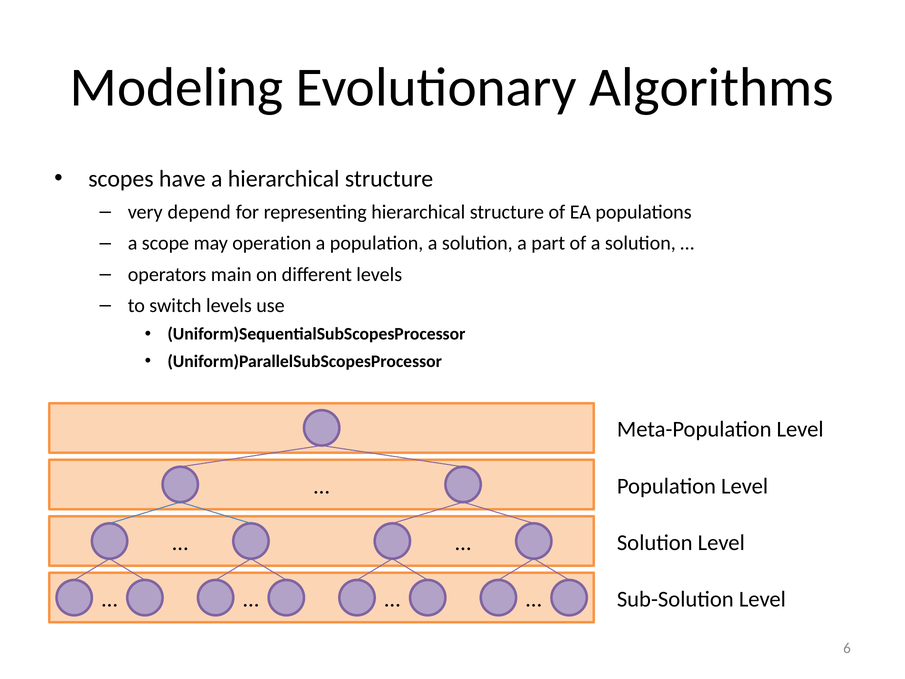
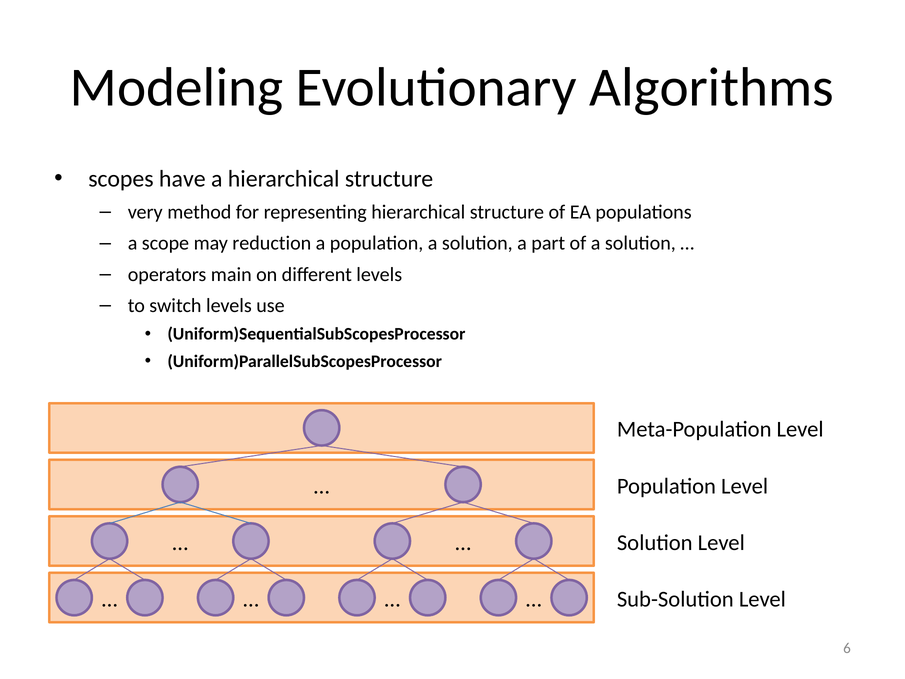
depend: depend -> method (199, 212)
operation: operation -> reduction (272, 243)
